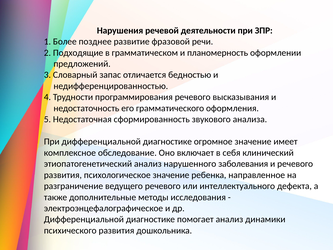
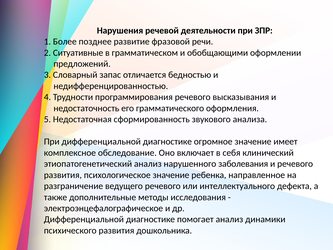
Подходящие: Подходящие -> Ситуативные (78, 53)
планомерность: планомерность -> обобщающими (218, 53)
